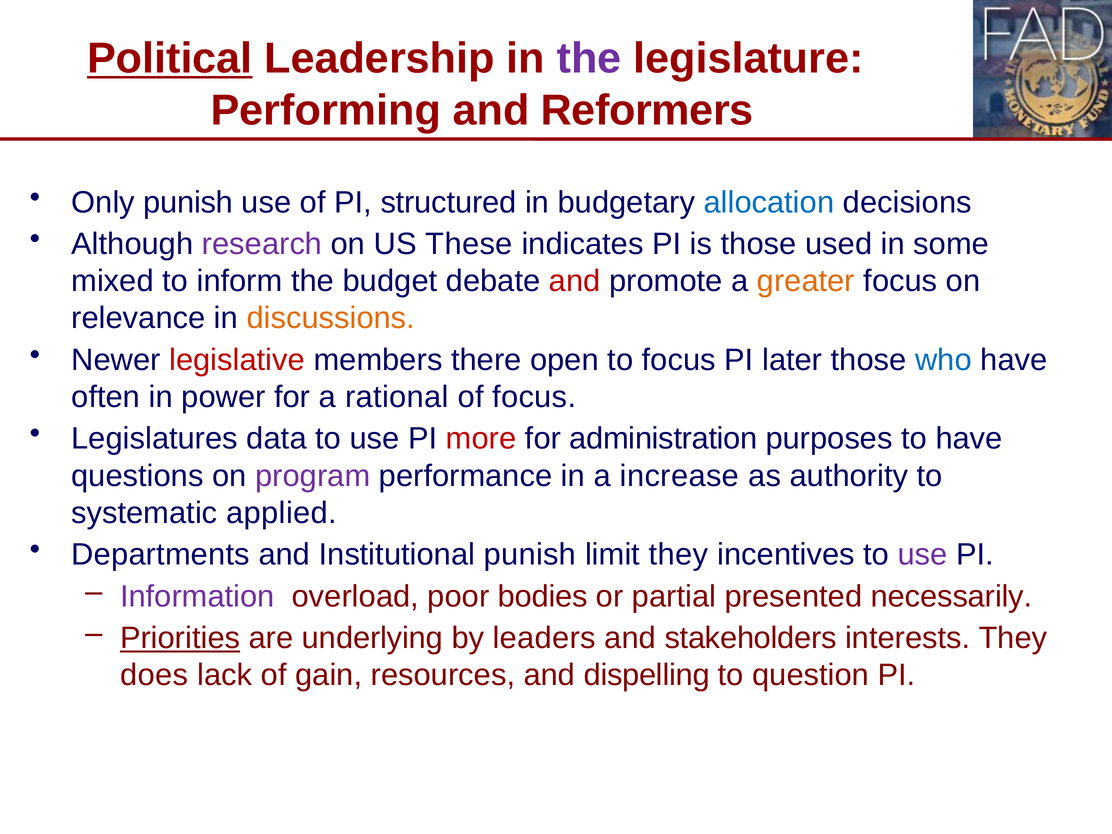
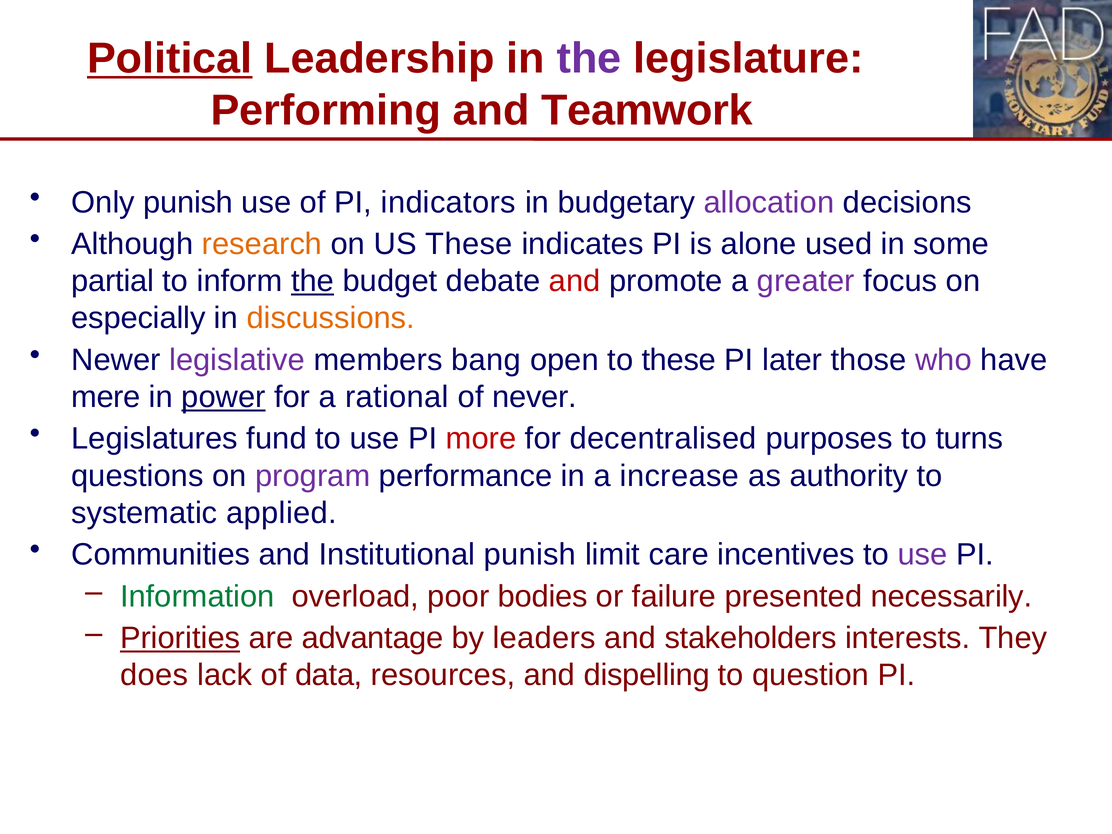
Reformers: Reformers -> Teamwork (647, 110)
structured: structured -> indicators (448, 202)
allocation colour: blue -> purple (769, 202)
research colour: purple -> orange (262, 244)
is those: those -> alone (759, 244)
mixed: mixed -> partial (113, 281)
the underline: none -> present (313, 281)
greater colour: orange -> purple (806, 281)
relevance: relevance -> especially (138, 318)
legislative colour: red -> purple (237, 360)
there: there -> bang (486, 360)
to focus: focus -> these (679, 360)
who colour: blue -> purple (943, 360)
often: often -> mere (106, 397)
power underline: none -> present (223, 397)
of focus: focus -> never (535, 397)
data: data -> fund (277, 439)
administration: administration -> decentralised (663, 439)
to have: have -> turns (969, 439)
Departments: Departments -> Communities (161, 555)
limit they: they -> care (679, 555)
Information colour: purple -> green (197, 596)
partial: partial -> failure (674, 596)
underlying: underlying -> advantage (373, 638)
gain: gain -> data (329, 675)
